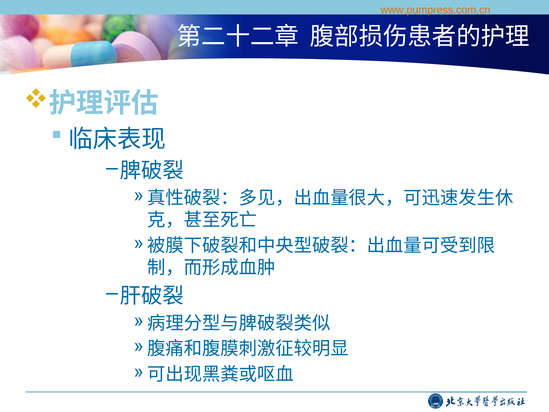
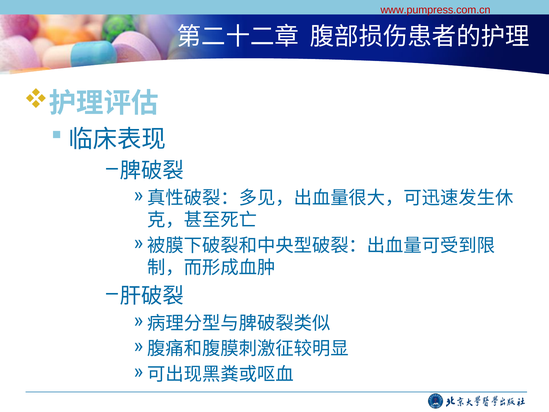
www.pumpress.com.cn colour: orange -> red (436, 10)
